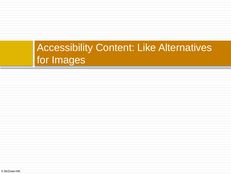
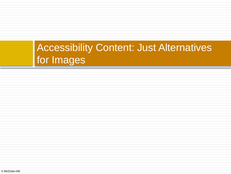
Like: Like -> Just (147, 47)
